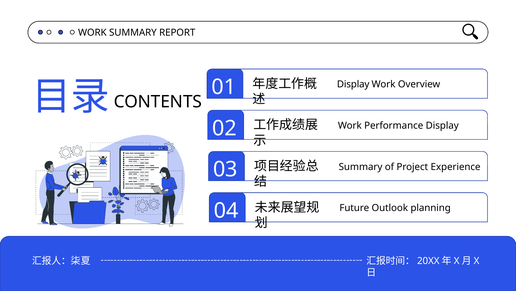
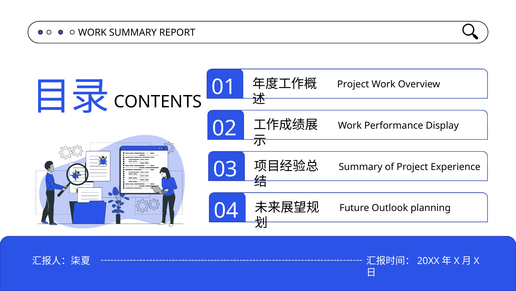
Display: Display -> Project (353, 84)
